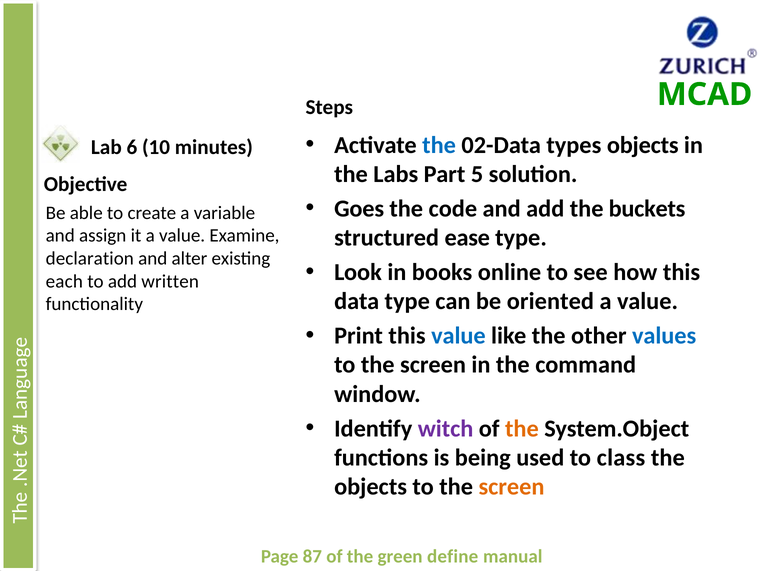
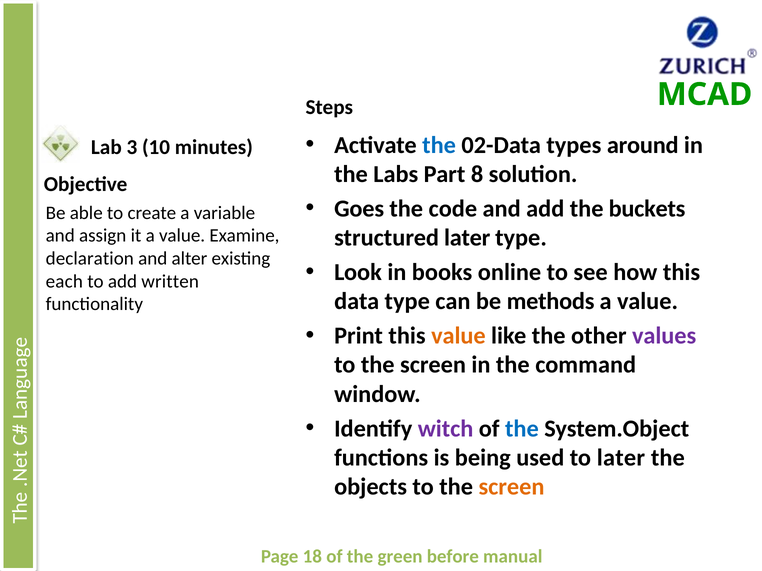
6: 6 -> 3 (132, 147)
types objects: objects -> around (643, 145)
5: 5 -> 8 (477, 174)
structured ease: ease -> later (467, 238)
oriented: oriented -> methods (551, 302)
value colour: blue -> orange (458, 336)
values colour: blue -> purple (664, 336)
the colour: orange -> blue (522, 429)
to class: class -> later (621, 458)
87: 87 -> 18 (312, 557)
define: define -> before (453, 557)
